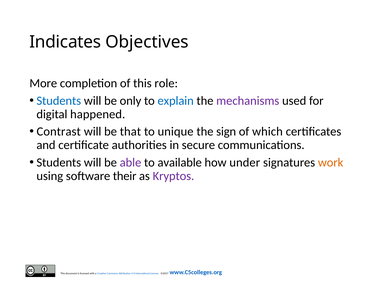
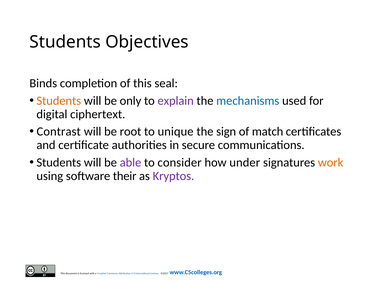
Indicates: Indicates -> Students (65, 42)
More: More -> Binds (43, 83)
role: role -> seal (166, 83)
Students colour: blue -> orange (59, 101)
explain colour: blue -> purple (176, 101)
mechanisms colour: purple -> blue (248, 101)
happened: happened -> ciphertext (98, 114)
that: that -> root (131, 131)
which: which -> match (268, 131)
available: available -> consider (180, 162)
